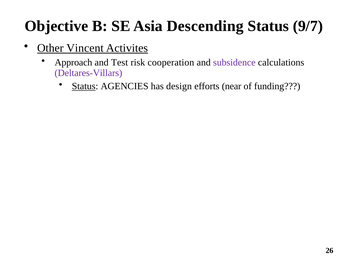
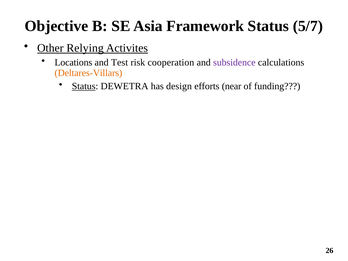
Descending: Descending -> Framework (205, 26)
9/7: 9/7 -> 5/7 (308, 26)
Vincent: Vincent -> Relying (85, 48)
Approach: Approach -> Locations (73, 62)
Deltares-Villars colour: purple -> orange (88, 73)
AGENCIES: AGENCIES -> DEWETRA (125, 86)
